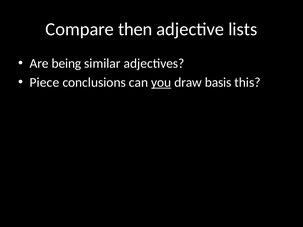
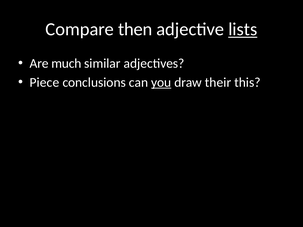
lists underline: none -> present (243, 29)
being: being -> much (66, 64)
basis: basis -> their (218, 82)
